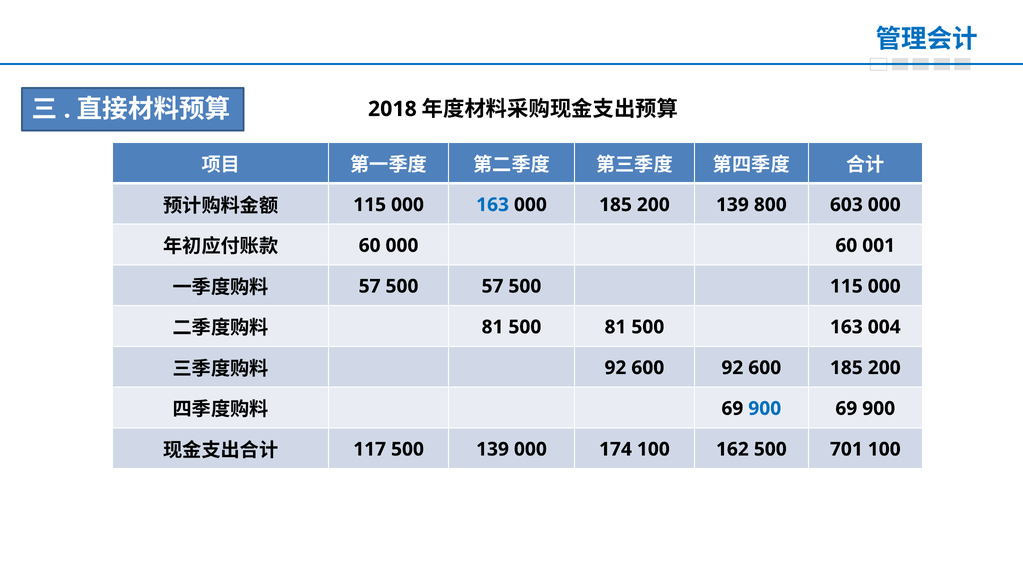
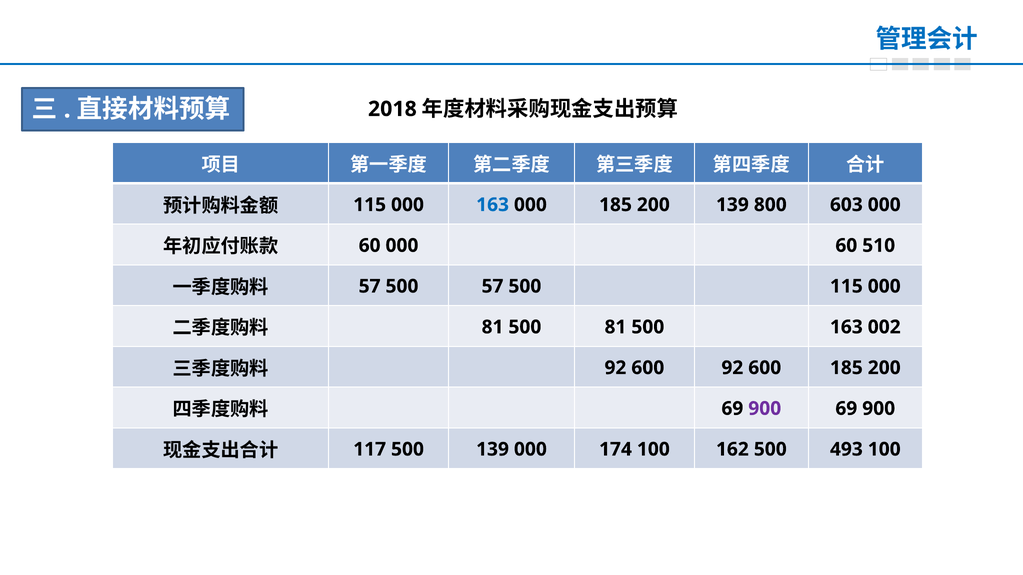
001: 001 -> 510 (879, 246)
004: 004 -> 002 (884, 327)
900 colour: blue -> purple (765, 409)
701: 701 -> 493 (846, 450)
